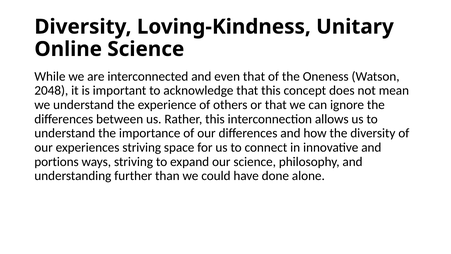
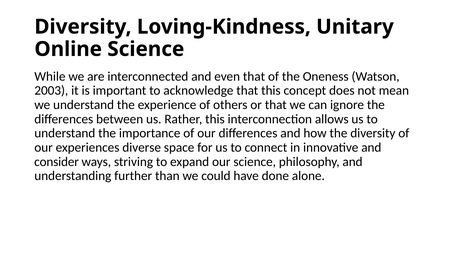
2048: 2048 -> 2003 (51, 90)
experiences striving: striving -> diverse (142, 147)
portions: portions -> consider (57, 162)
